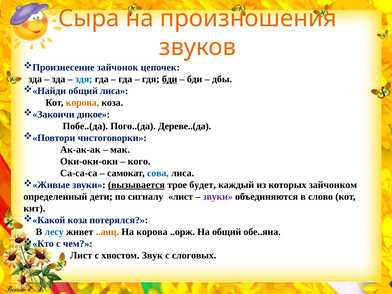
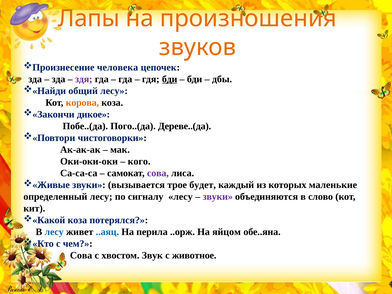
Сыра: Сыра -> Лапы (89, 19)
зайчонок: зайчонок -> человека (118, 67)
здя colour: blue -> purple (84, 79)
общий лиса: лиса -> лесу (114, 91)
сова colour: blue -> purple (158, 173)
вызывается underline: present -> none (136, 185)
зайчонком: зайчонком -> маленькие (333, 185)
определенный дети: дети -> лесу (101, 197)
сигналу лист: лист -> лесу (181, 197)
..аяц colour: orange -> blue (107, 232)
На корова: корова -> перила (152, 232)
На общий: общий -> яйцом (227, 232)
Лист: Лист -> Сова (81, 255)
слоговых: слоговых -> животное (194, 255)
